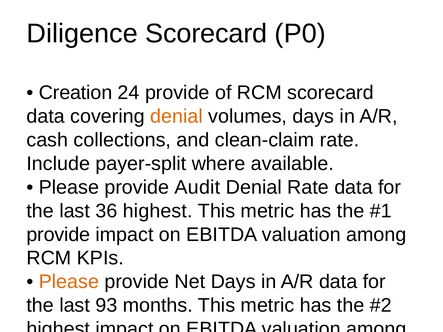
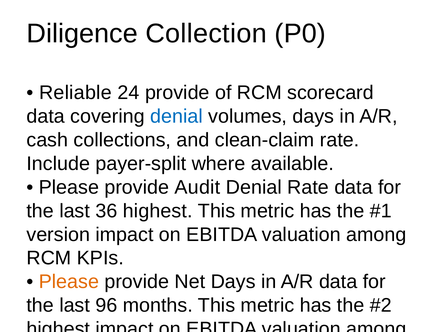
Diligence Scorecard: Scorecard -> Collection (206, 34)
Creation: Creation -> Reliable (75, 93)
denial colour: orange -> blue (177, 117)
provide: provide -> version (58, 235)
93: 93 -> 96 (106, 306)
